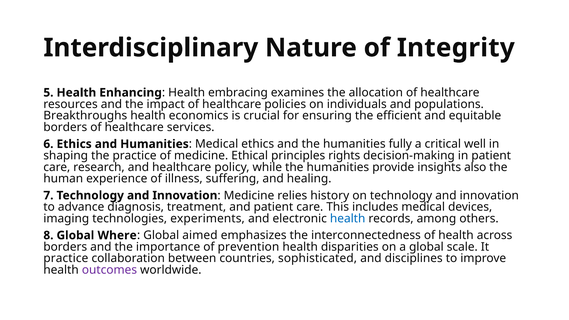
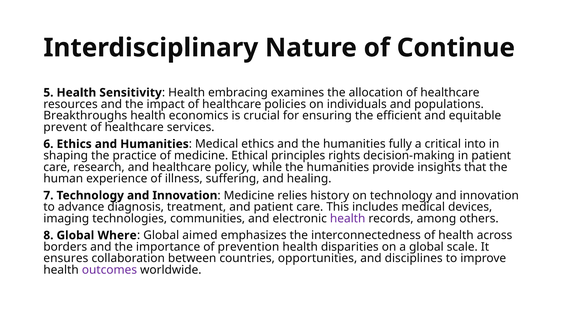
Integrity: Integrity -> Continue (456, 48)
Enhancing: Enhancing -> Sensitivity (131, 93)
borders: borders -> prevent (65, 127)
well: well -> into (475, 144)
also: also -> that (475, 167)
experiments: experiments -> communities (208, 219)
health colour: blue -> purple (348, 219)
practice: practice -> ensures (66, 258)
sophisticated: sophisticated -> opportunities (318, 258)
